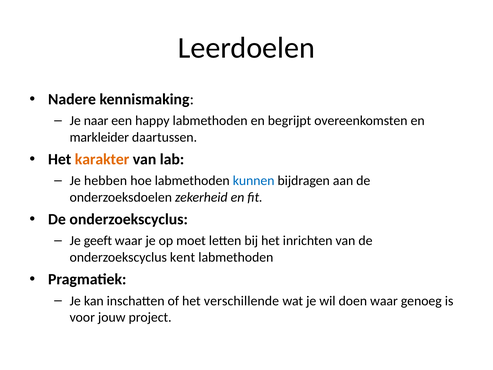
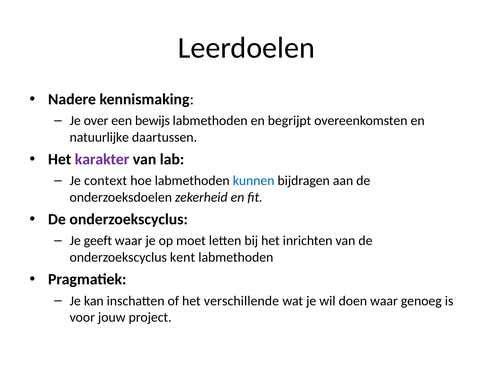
naar: naar -> over (96, 121)
happy: happy -> bewijs (152, 121)
markleider: markleider -> natuurlijke (99, 137)
karakter colour: orange -> purple (102, 159)
hebben: hebben -> context (106, 181)
